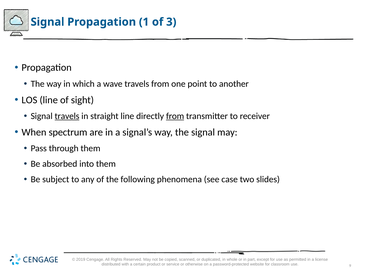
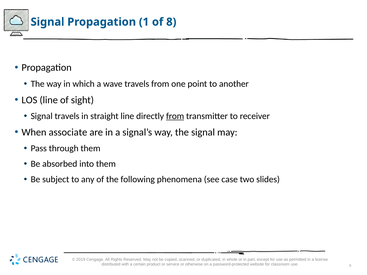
3: 3 -> 8 (171, 22)
travels underline: present -> none (67, 116)
spectrum: spectrum -> associate (68, 132)
